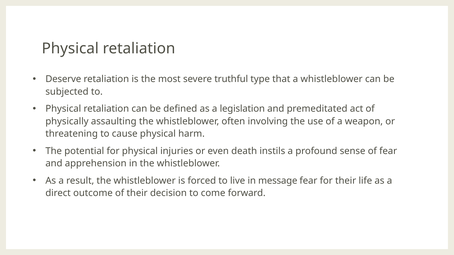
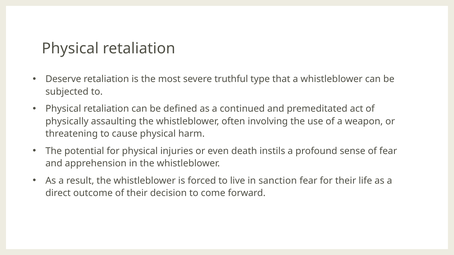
legislation: legislation -> continued (242, 109)
message: message -> sanction (278, 181)
